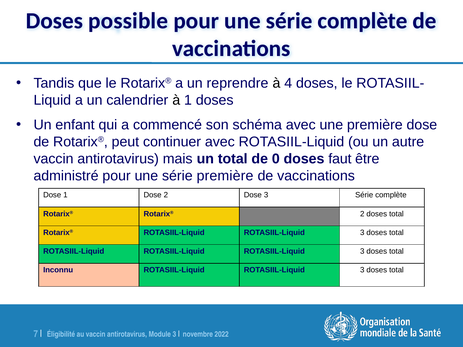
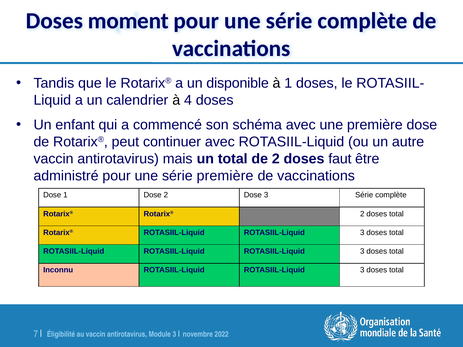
possible: possible -> moment (128, 21)
reprendre: reprendre -> disponible (238, 83)
à 4: 4 -> 1 (288, 83)
à 1: 1 -> 4 (188, 100)
de 0: 0 -> 2 (276, 159)
